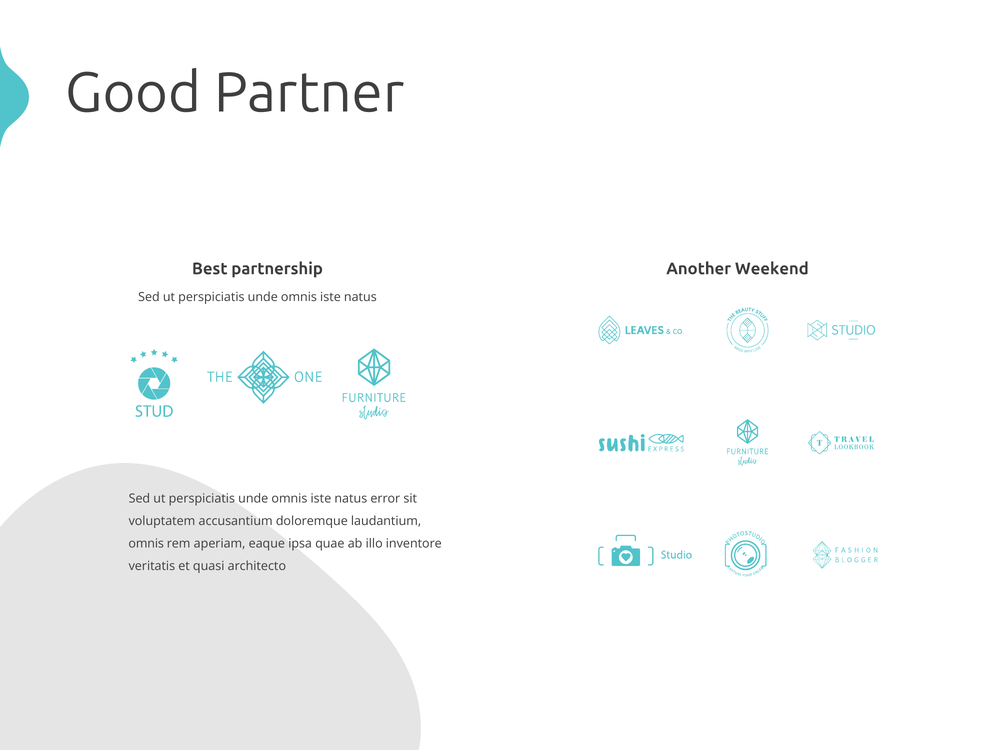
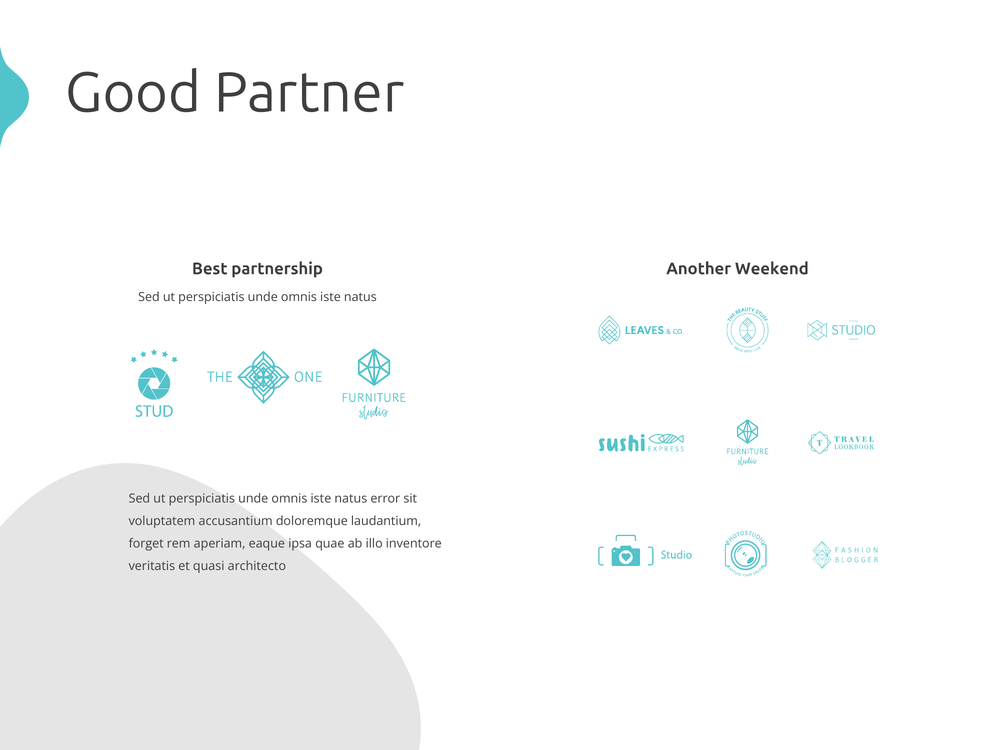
omnis: omnis -> forget (146, 544)
